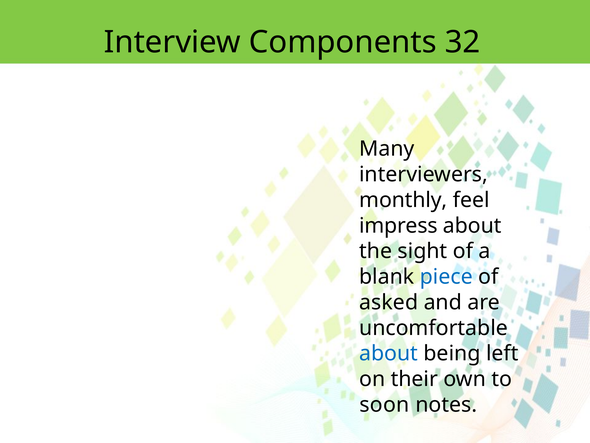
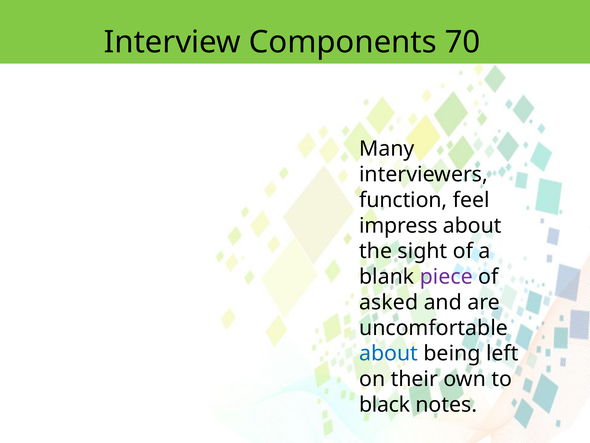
32: 32 -> 70 (463, 42)
monthly: monthly -> function (403, 200)
piece colour: blue -> purple (446, 277)
soon: soon -> black (385, 404)
